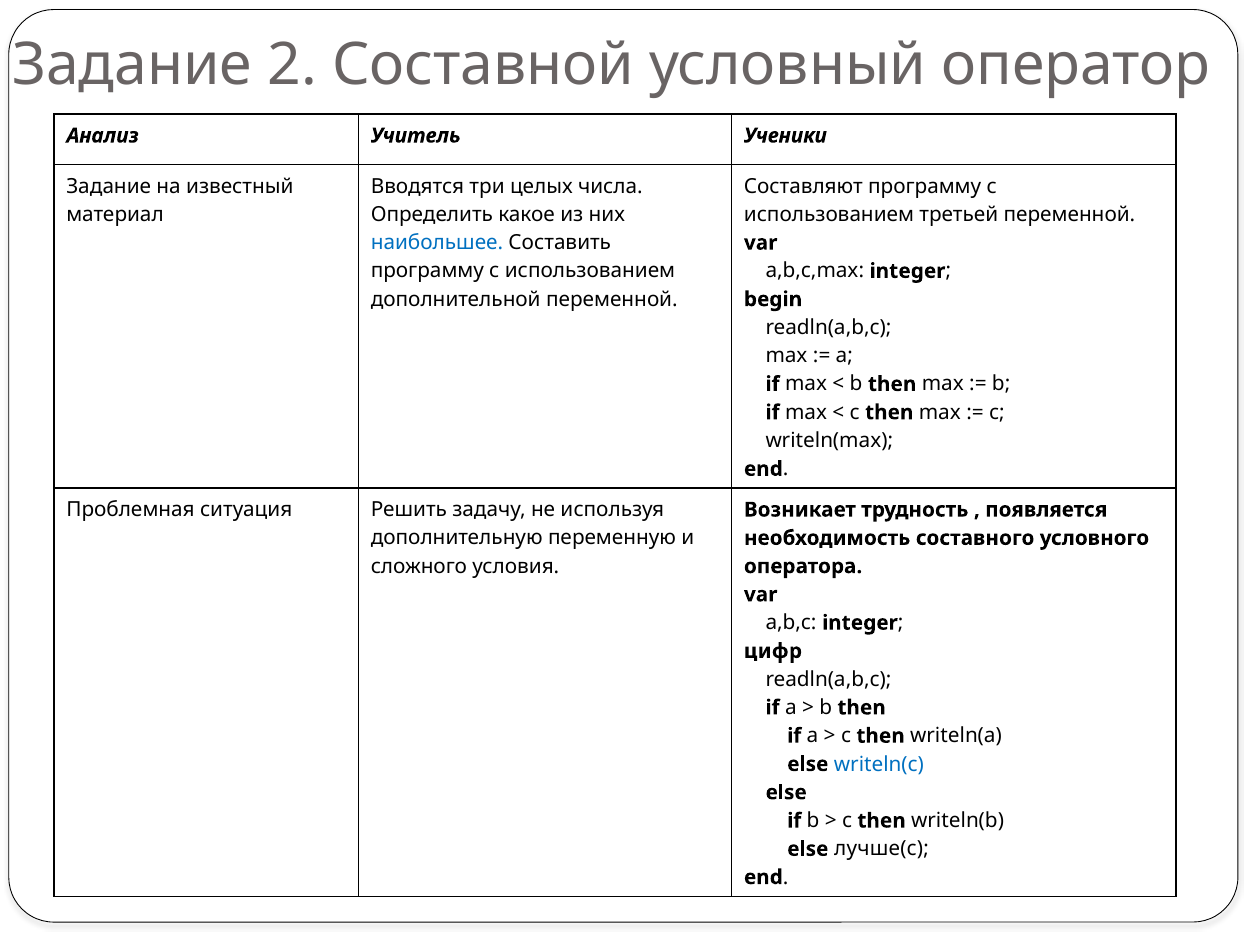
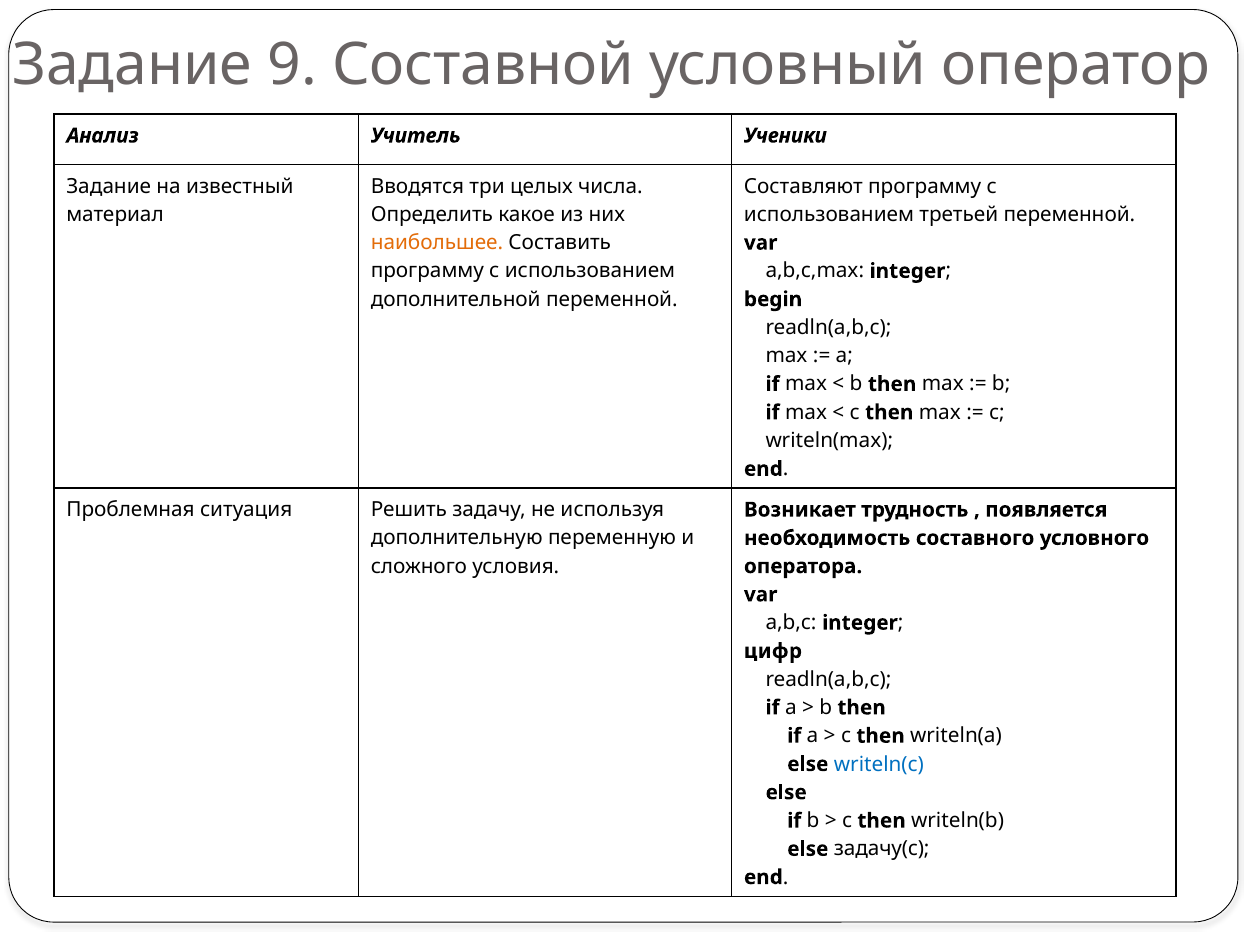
2: 2 -> 9 (292, 65)
наибольшее colour: blue -> orange (437, 243)
лучше(c: лучше(c -> задачу(c (882, 849)
